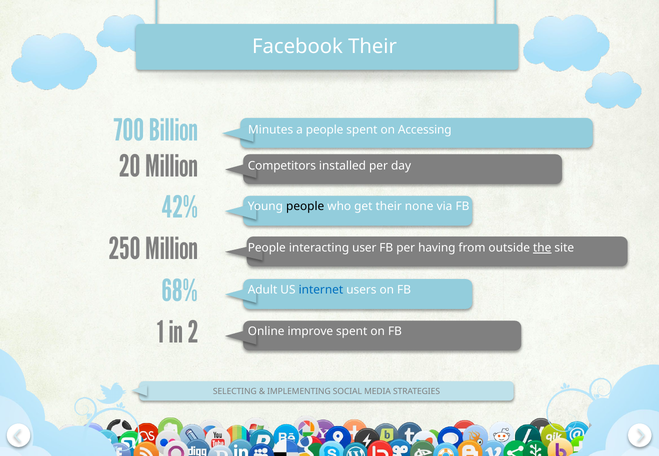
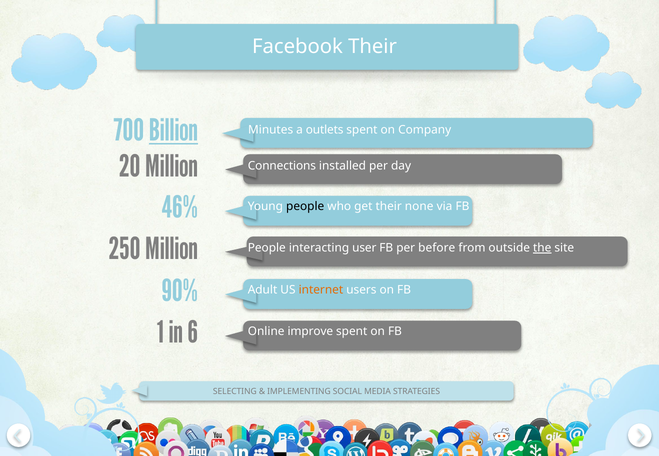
Billion underline: none -> present (173, 131)
a people: people -> outlets (325, 130)
Accessing: Accessing -> Company (425, 130)
Competitors: Competitors -> Connections (282, 166)
42%: 42% -> 46% (180, 208)
having: having -> before (437, 248)
68%: 68% -> 90% (180, 291)
internet colour: blue -> orange (321, 290)
2: 2 -> 6 (193, 333)
